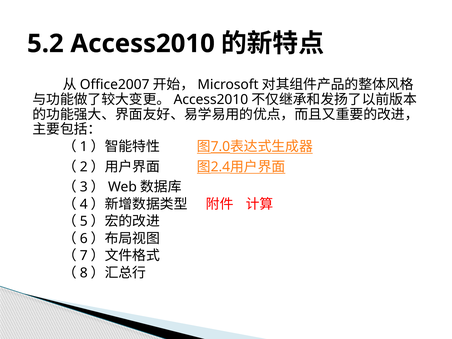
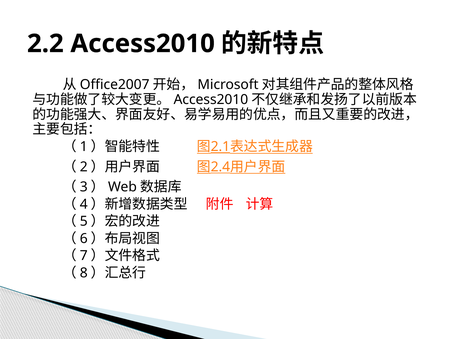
5.2: 5.2 -> 2.2 (45, 44)
7.0: 7.0 -> 2.1 (220, 147)
